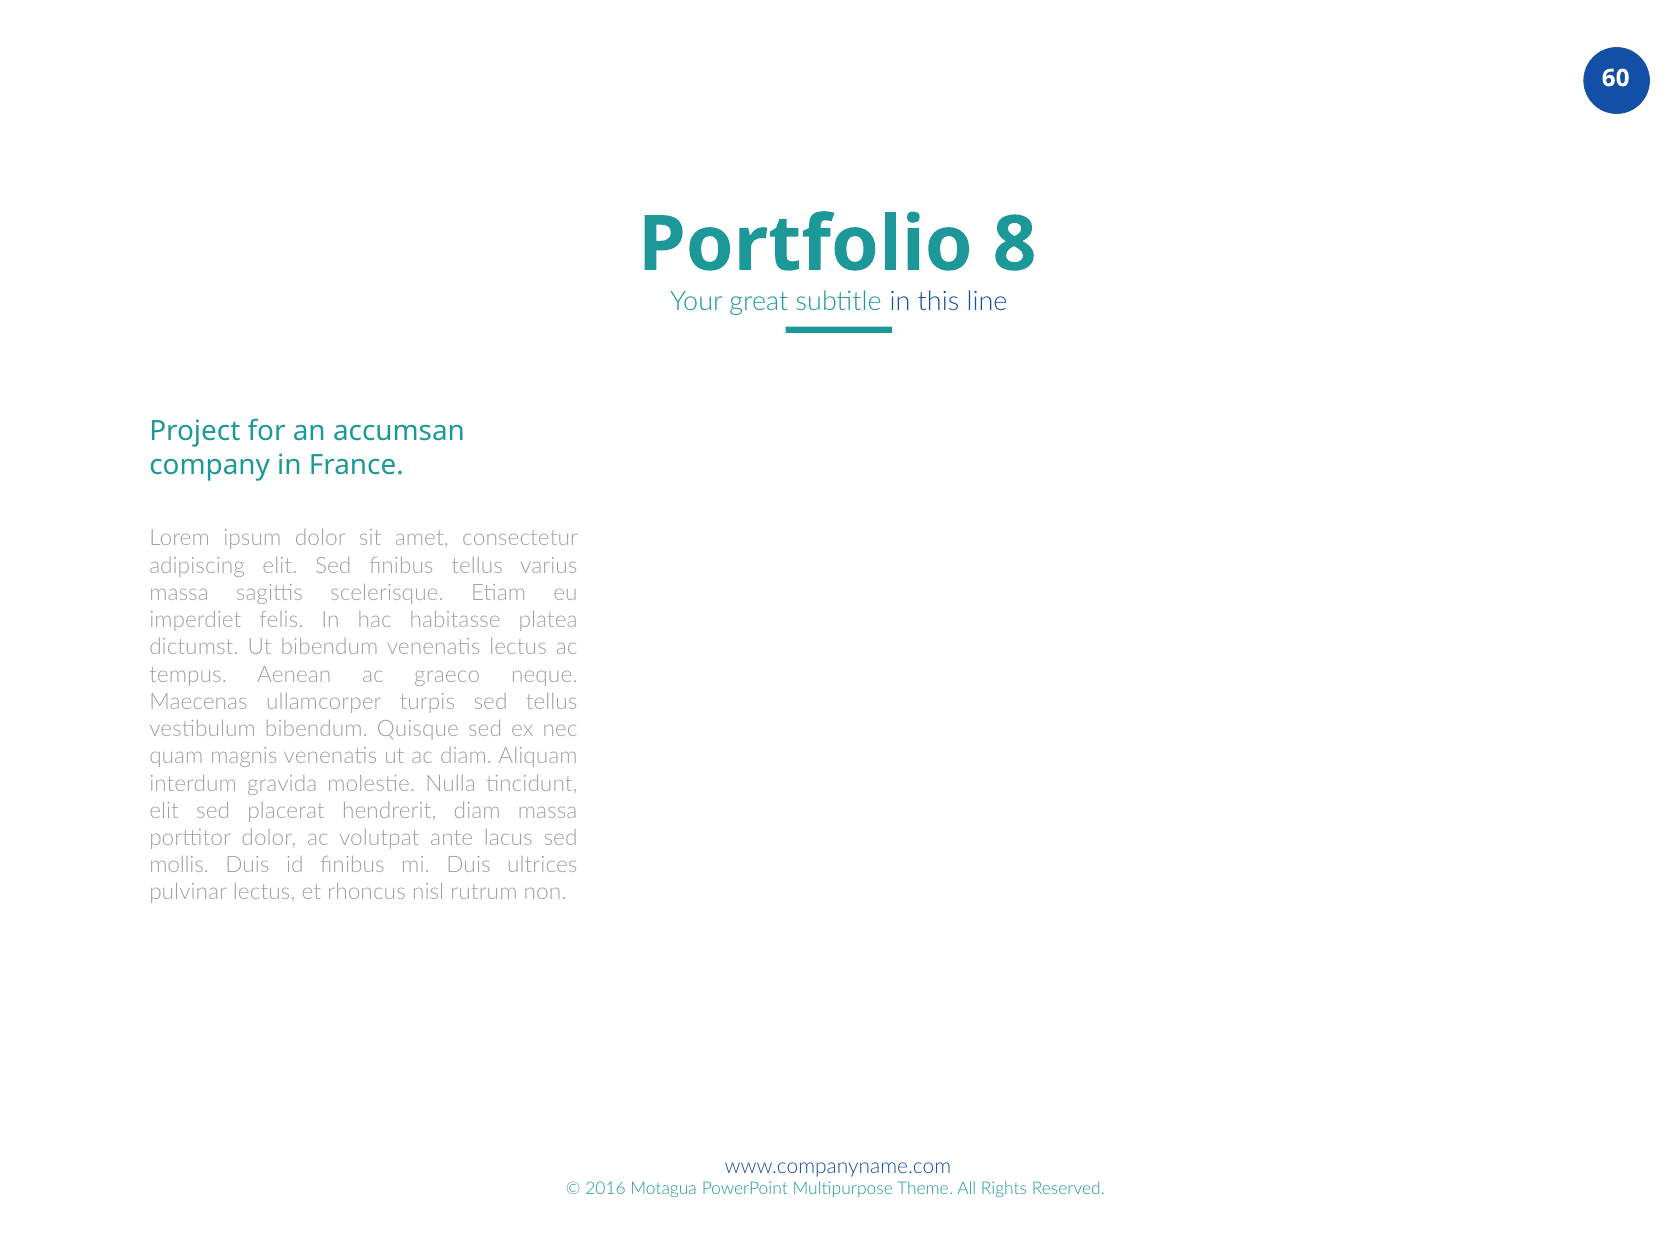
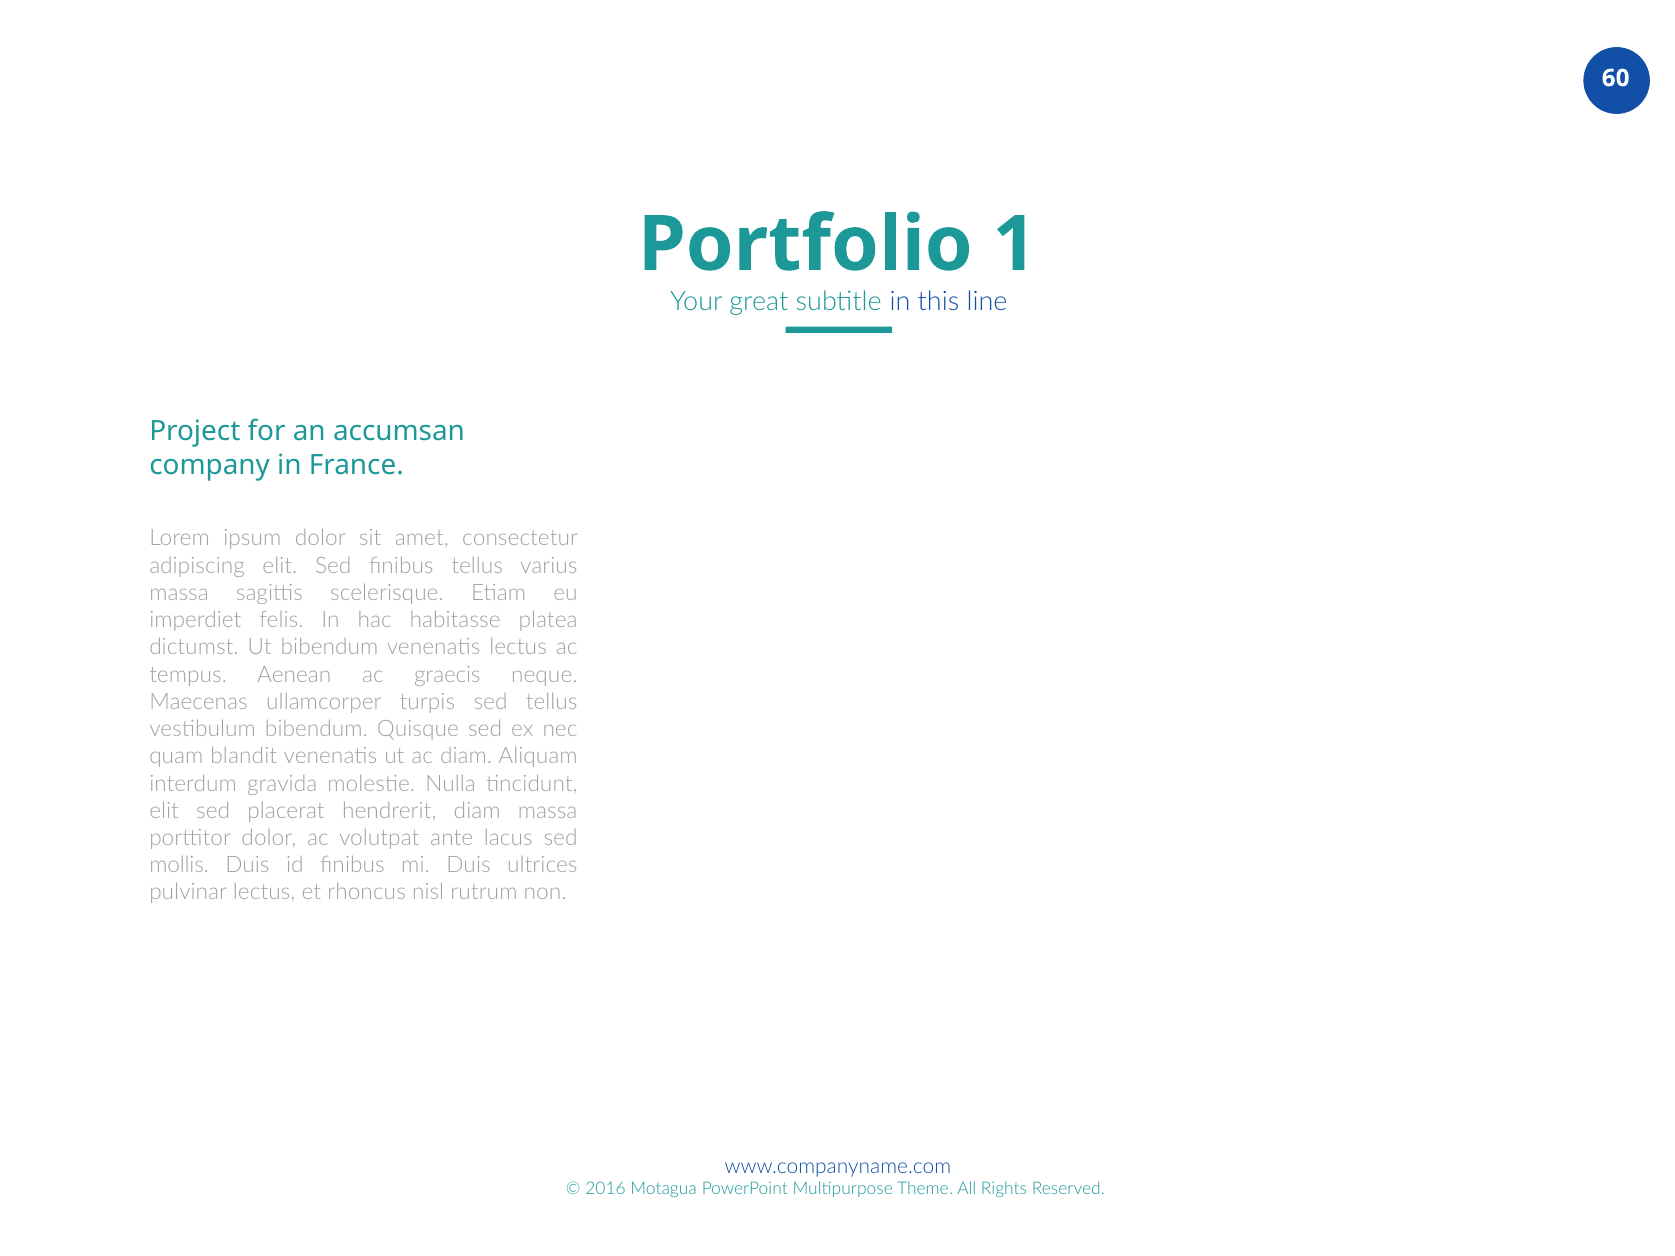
8: 8 -> 1 (1015, 245)
graeco: graeco -> graecis (447, 675)
magnis: magnis -> blandit (244, 756)
